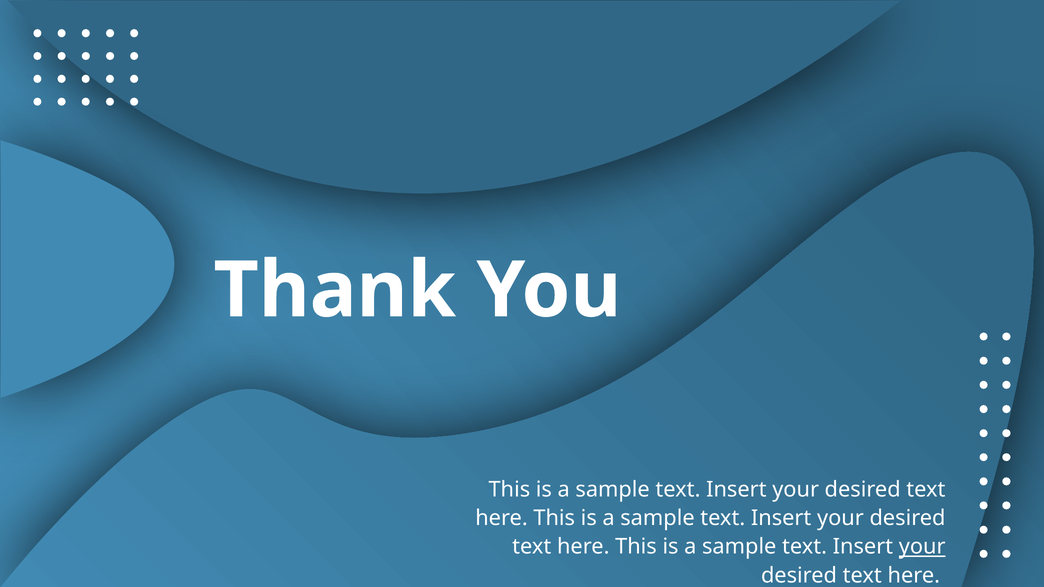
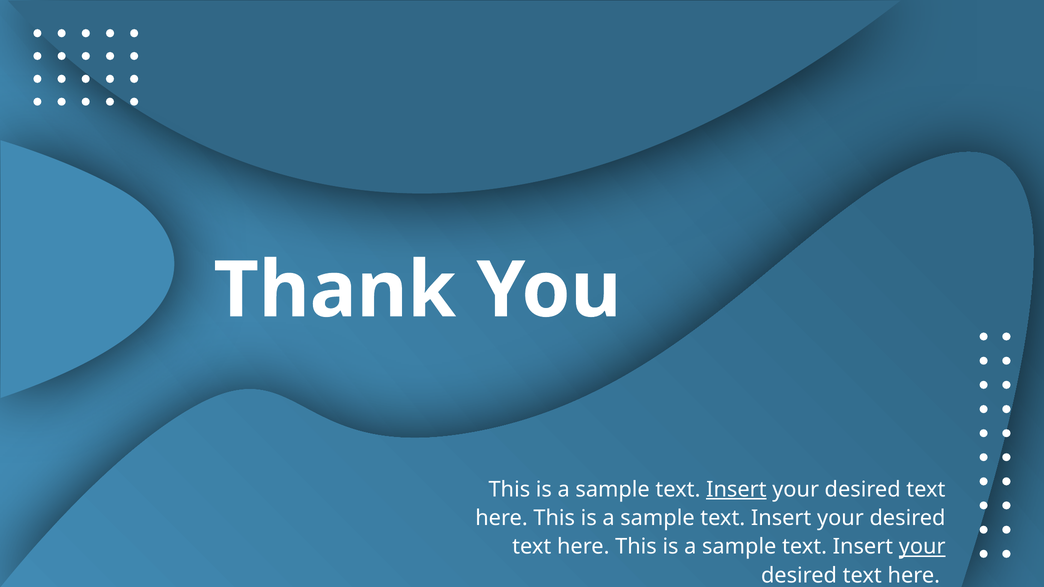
Insert underline: none -> present (736, 490)
